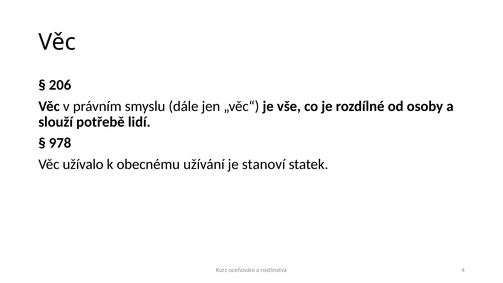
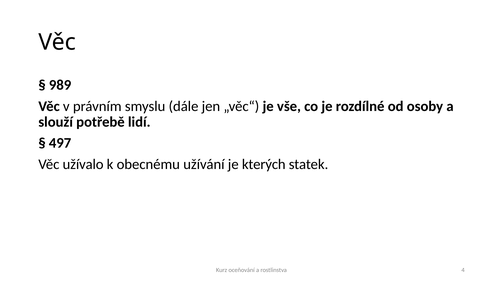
206: 206 -> 989 (60, 85)
978: 978 -> 497 (60, 143)
stanoví: stanoví -> kterých (264, 164)
